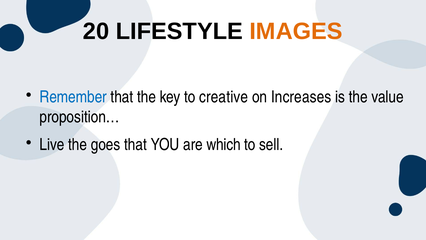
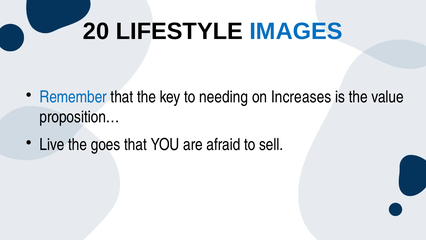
IMAGES colour: orange -> blue (296, 31)
creative: creative -> needing (224, 97)
which: which -> afraid (223, 144)
